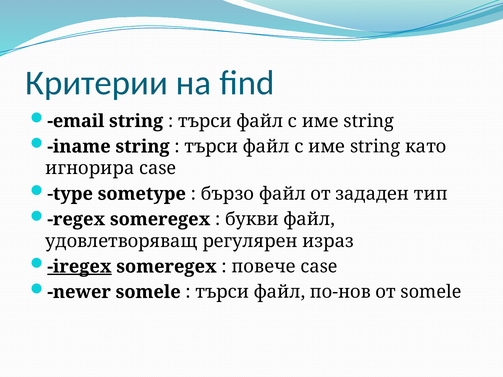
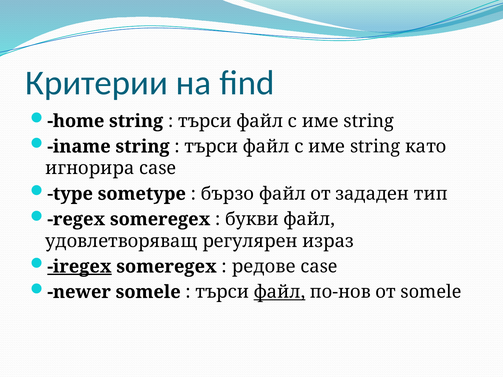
email: email -> home (76, 121)
повече: повече -> редове (264, 267)
файл underline: none -> present (279, 292)
